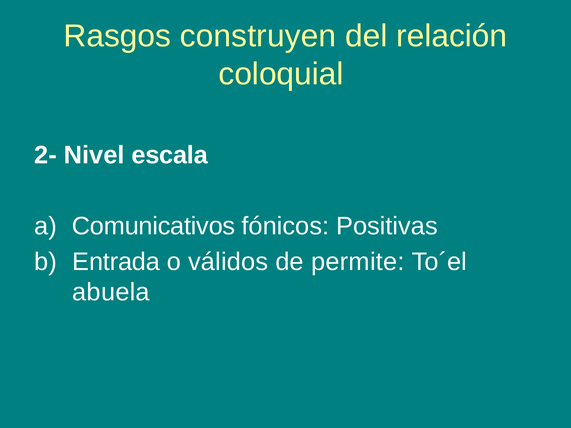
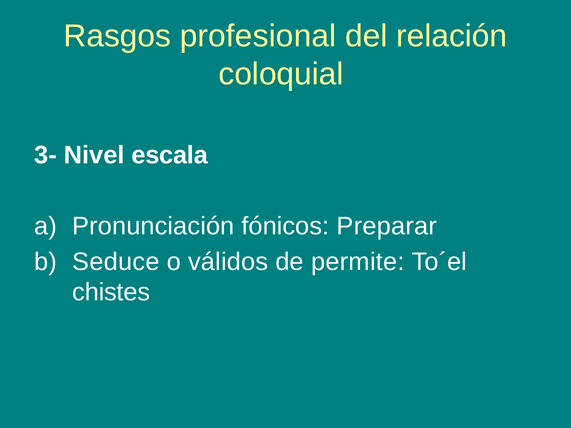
construyen: construyen -> profesional (258, 36)
2-: 2- -> 3- (46, 155)
Comunicativos: Comunicativos -> Pronunciación (153, 226)
Positivas: Positivas -> Preparar (387, 226)
Entrada: Entrada -> Seduce (116, 262)
abuela: abuela -> chistes (111, 292)
